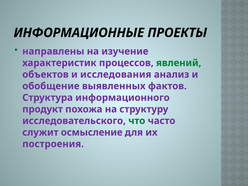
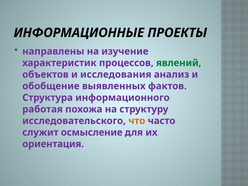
продукт: продукт -> работая (43, 109)
что colour: green -> orange (137, 121)
построения: построения -> ориентация (53, 144)
